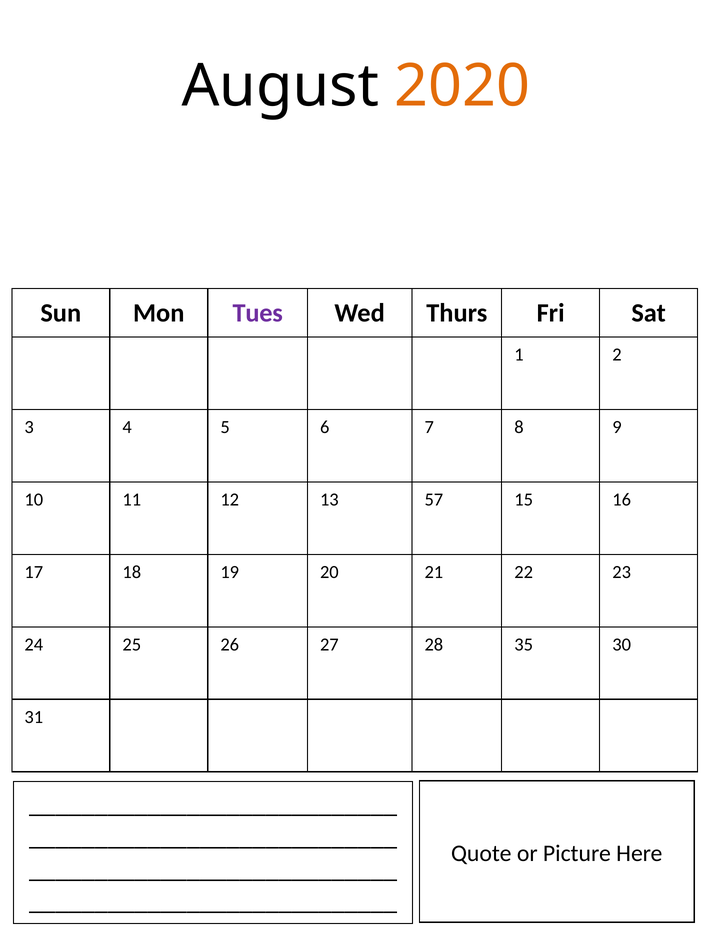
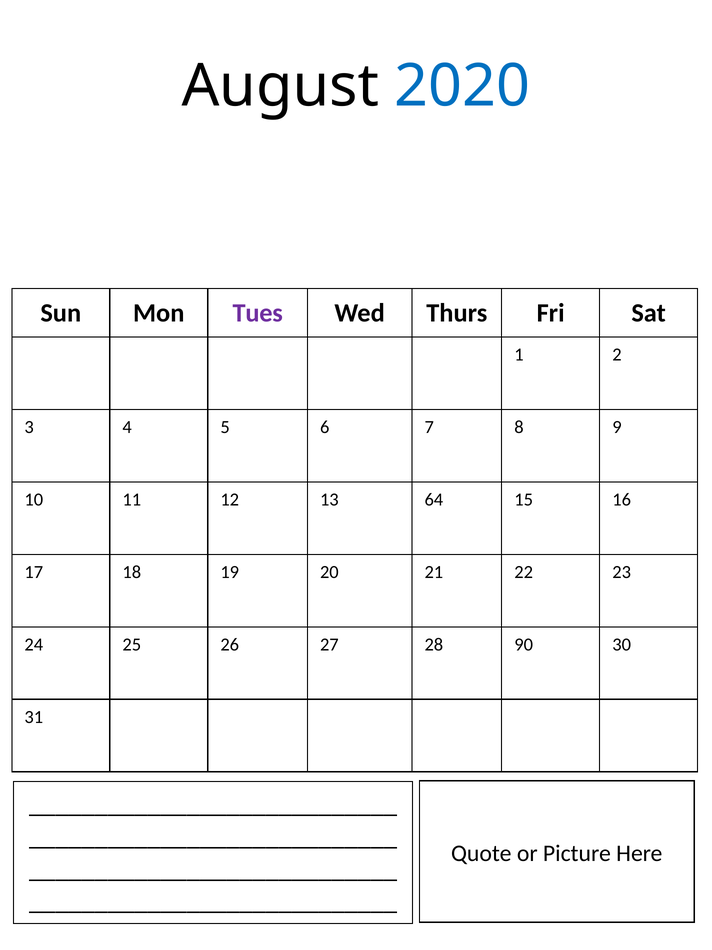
2020 colour: orange -> blue (462, 86)
57: 57 -> 64 (434, 499)
35: 35 -> 90 (524, 644)
